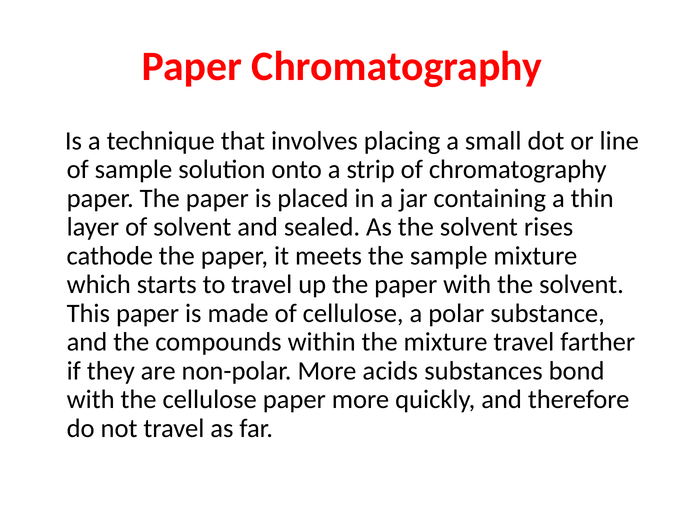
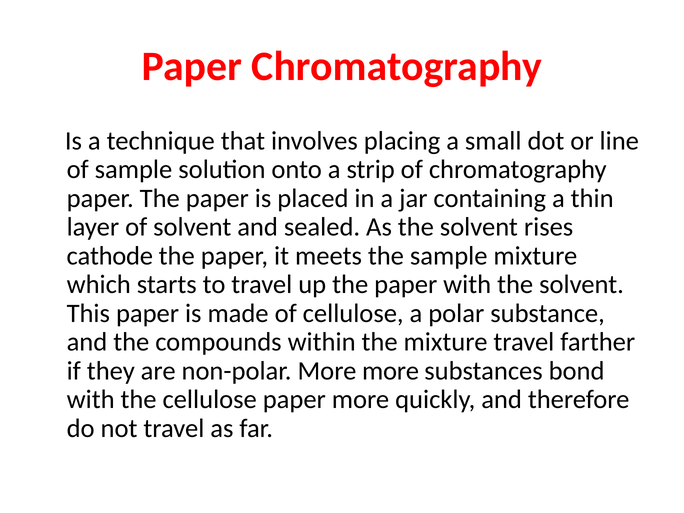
More acids: acids -> more (391, 371)
